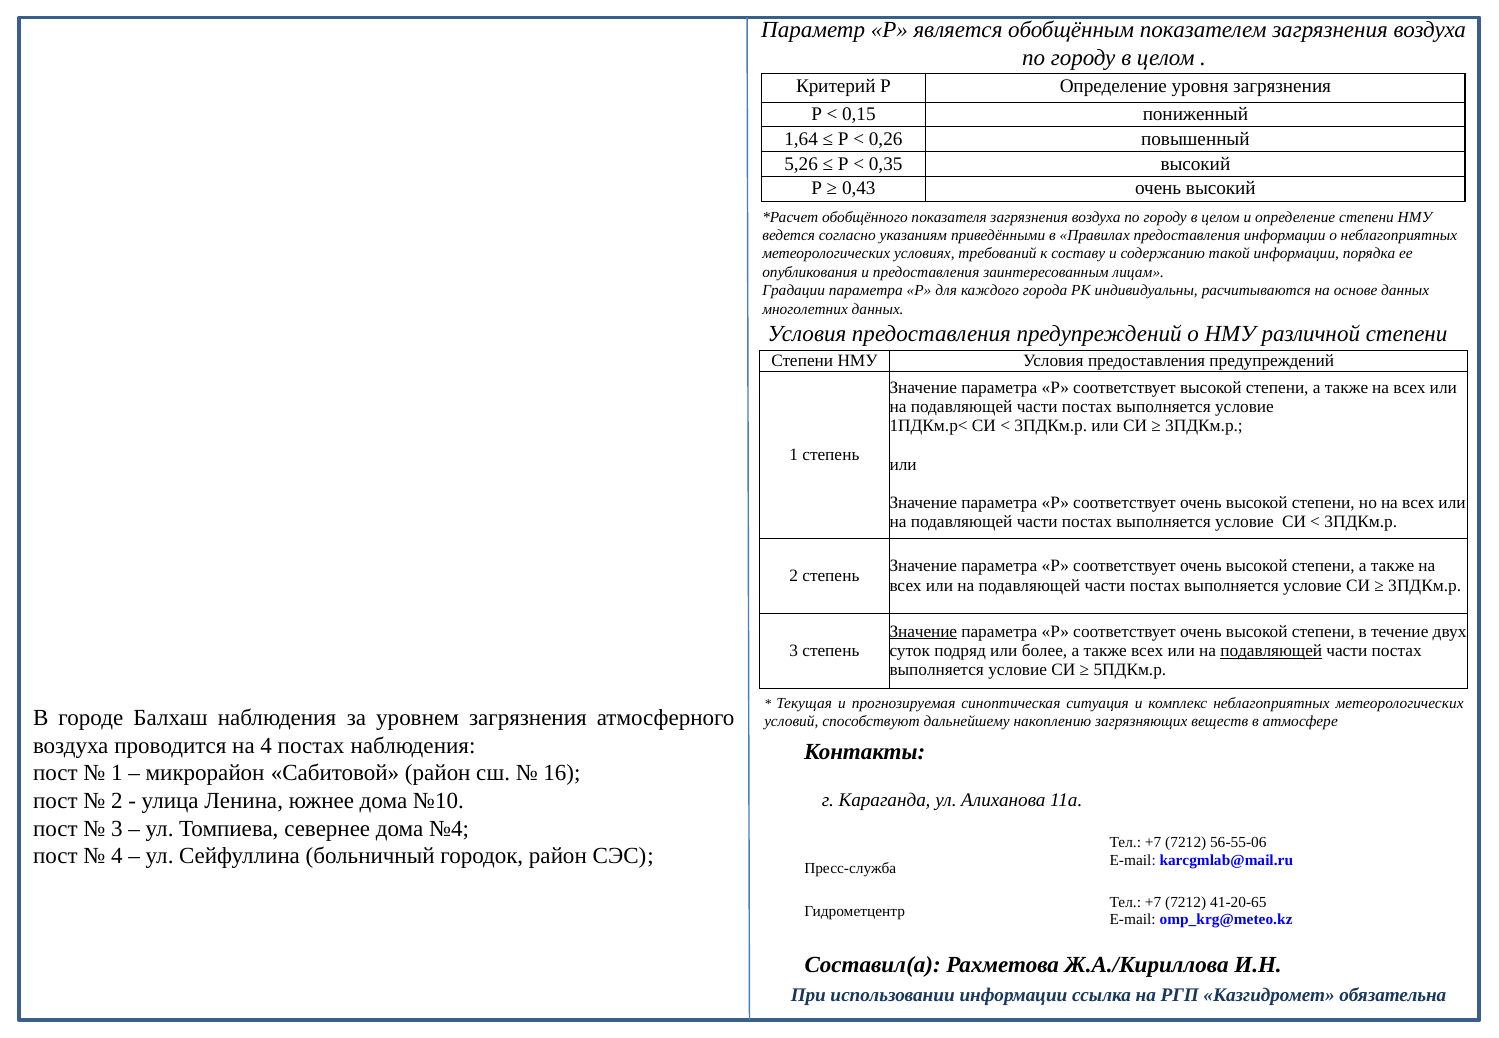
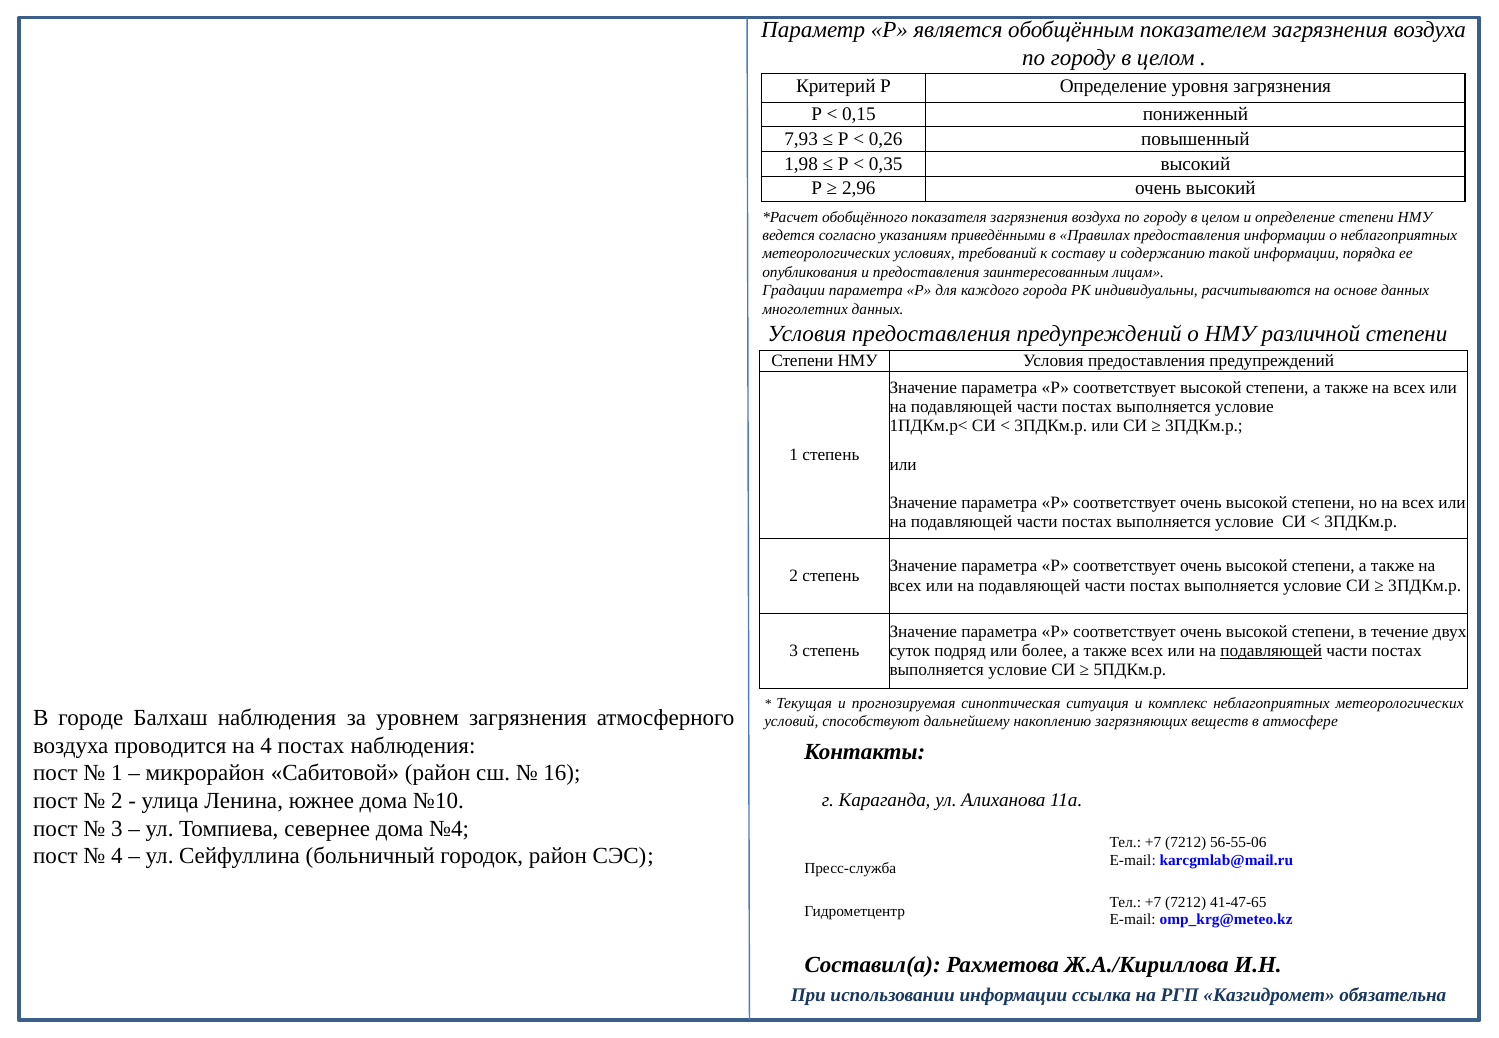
1,64: 1,64 -> 7,93 (801, 139)
5,26: 5,26 -> 1,98 (801, 164)
0,43: 0,43 -> 2,96 (859, 188)
Значение underline: present -> none (923, 631)
41-20-65: 41-20-65 -> 41-47-65 (1238, 903)
